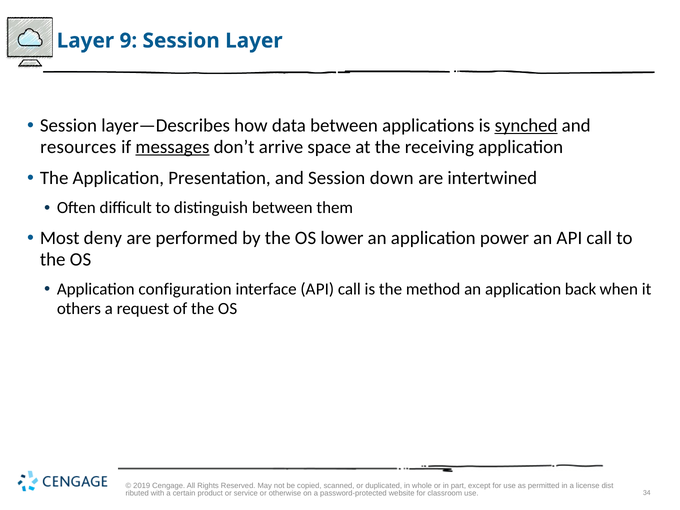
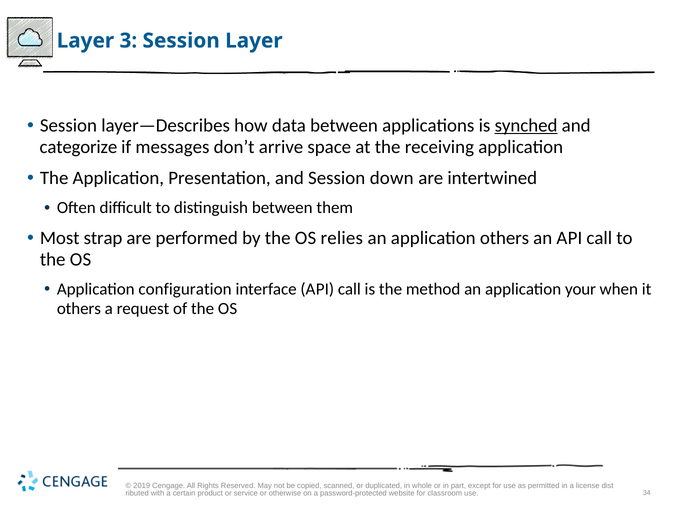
9: 9 -> 3 (128, 41)
resources: resources -> categorize (78, 147)
messages underline: present -> none (172, 147)
deny: deny -> strap (103, 238)
lower: lower -> relies (342, 238)
application power: power -> others (505, 238)
back: back -> your (581, 289)
